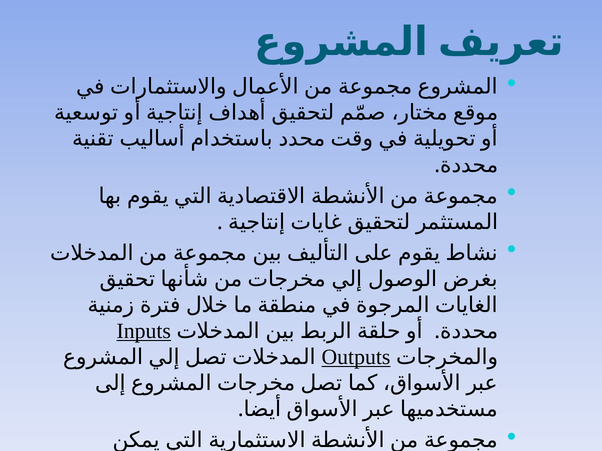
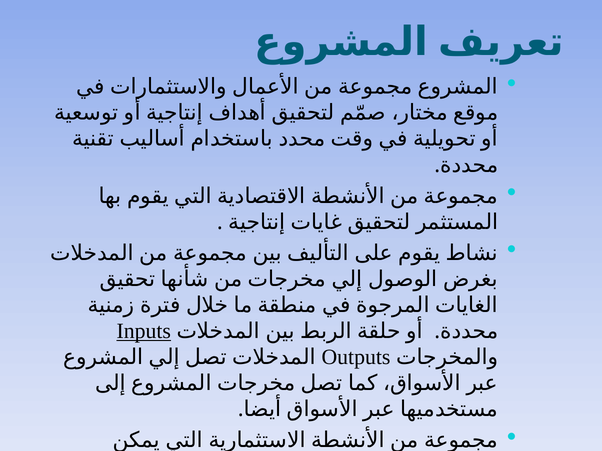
Outputs underline: present -> none (356, 358)
